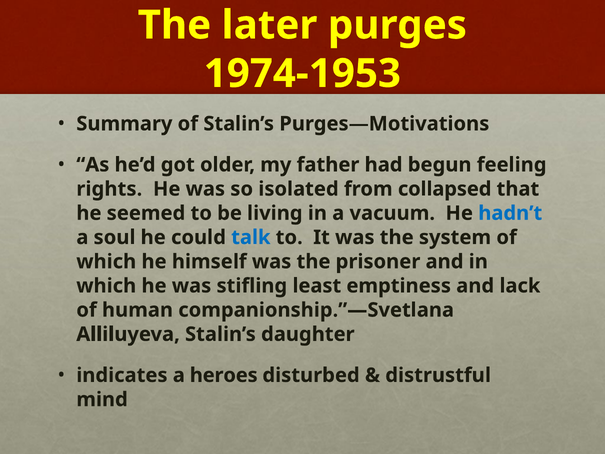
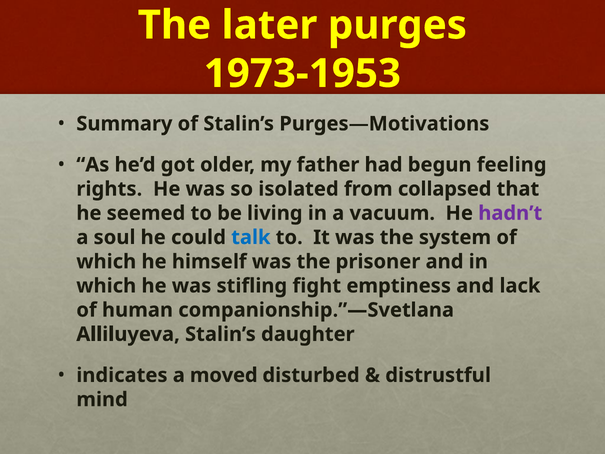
1974-1953: 1974-1953 -> 1973-1953 (302, 74)
hadn’t colour: blue -> purple (510, 213)
least: least -> fight (317, 286)
heroes: heroes -> moved (224, 375)
